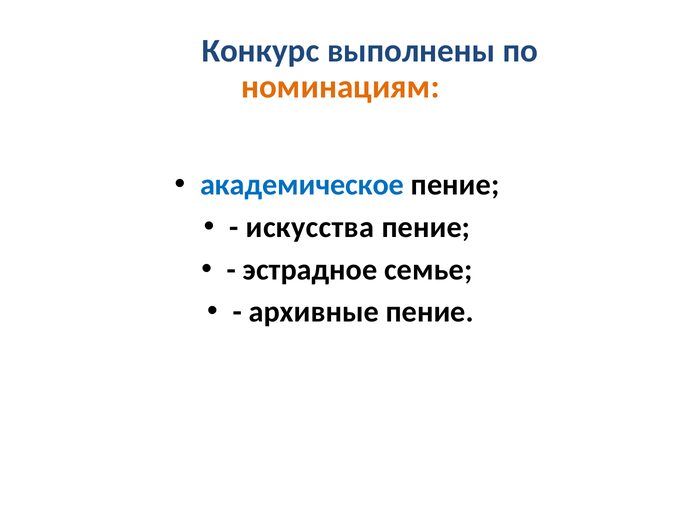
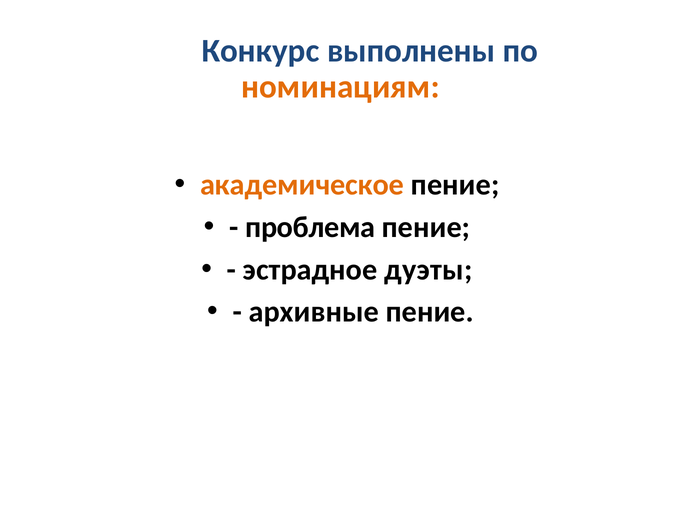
академическое colour: blue -> orange (302, 185)
искусства: искусства -> проблема (310, 228)
семье: семье -> дуэты (428, 270)
